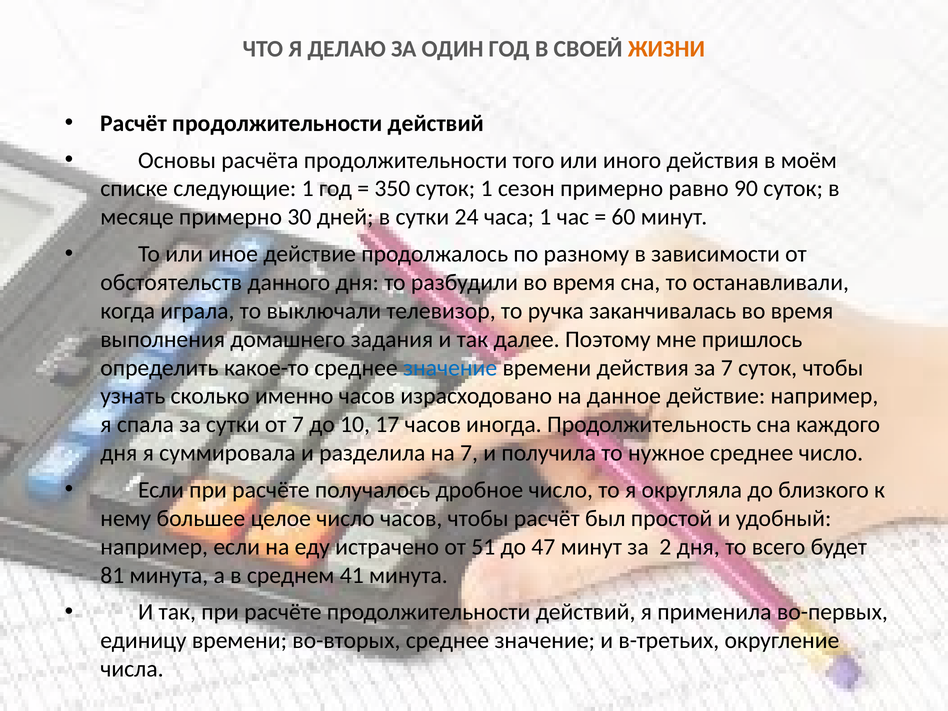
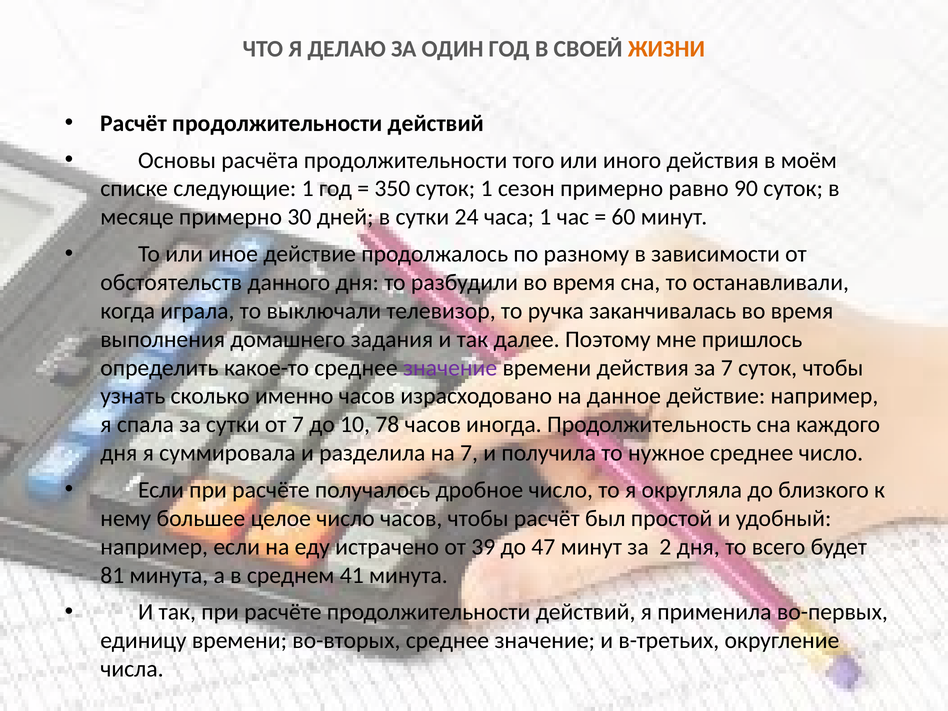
значение colour: blue -> purple (450, 368)
17: 17 -> 78 (387, 425)
51: 51 -> 39 (483, 547)
